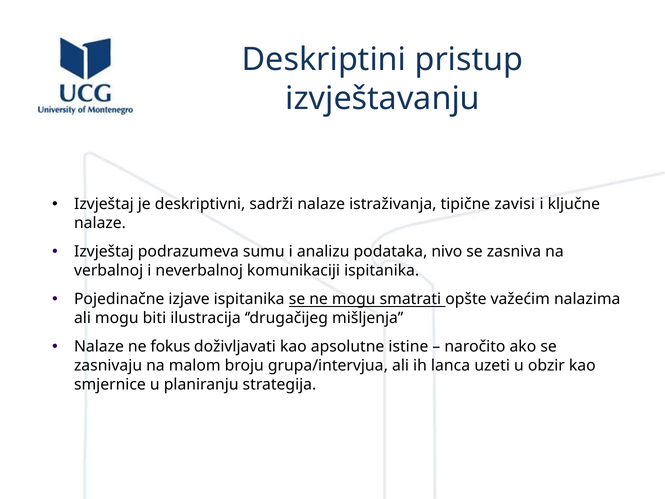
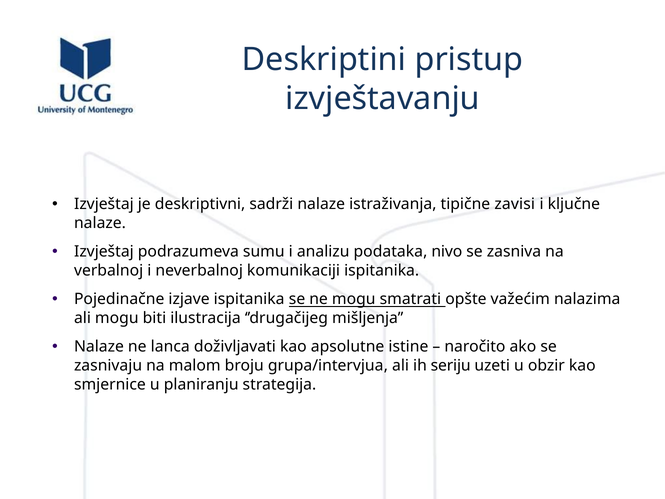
fokus: fokus -> lanca (170, 347)
lanca: lanca -> seriju (451, 365)
